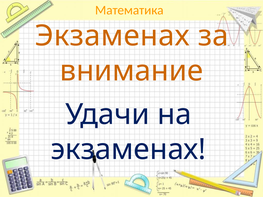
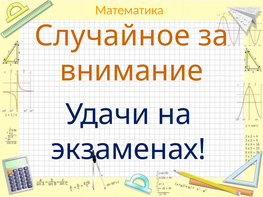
Экзаменах: Экзаменах -> Случайное (112, 36)
